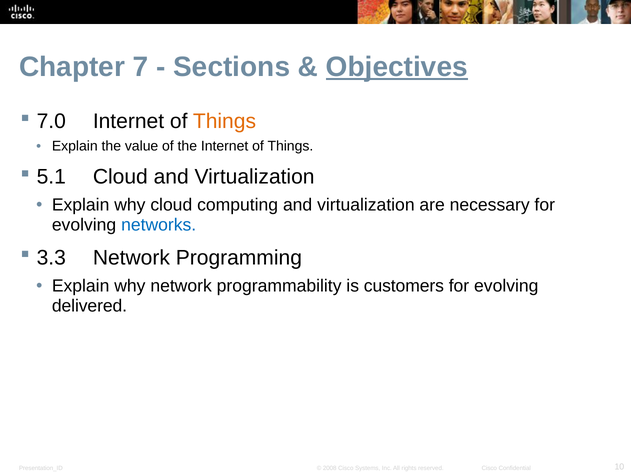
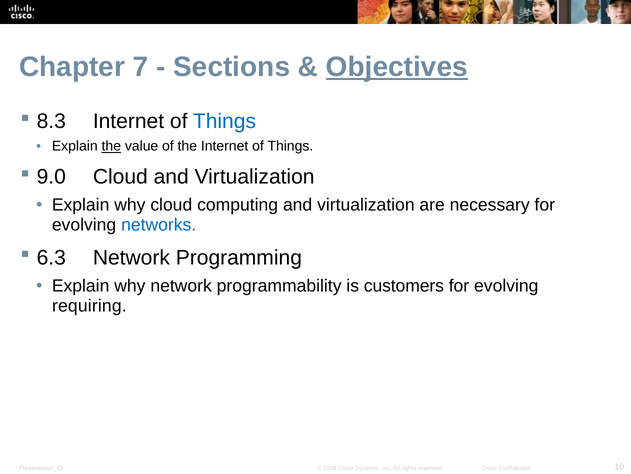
7.0: 7.0 -> 8.3 (51, 121)
Things colour: orange -> blue (224, 121)
the underline: none -> present (111, 146)
5.1: 5.1 -> 9.0 (51, 177)
3.3: 3.3 -> 6.3 (51, 257)
delivered: delivered -> requiring (89, 305)
